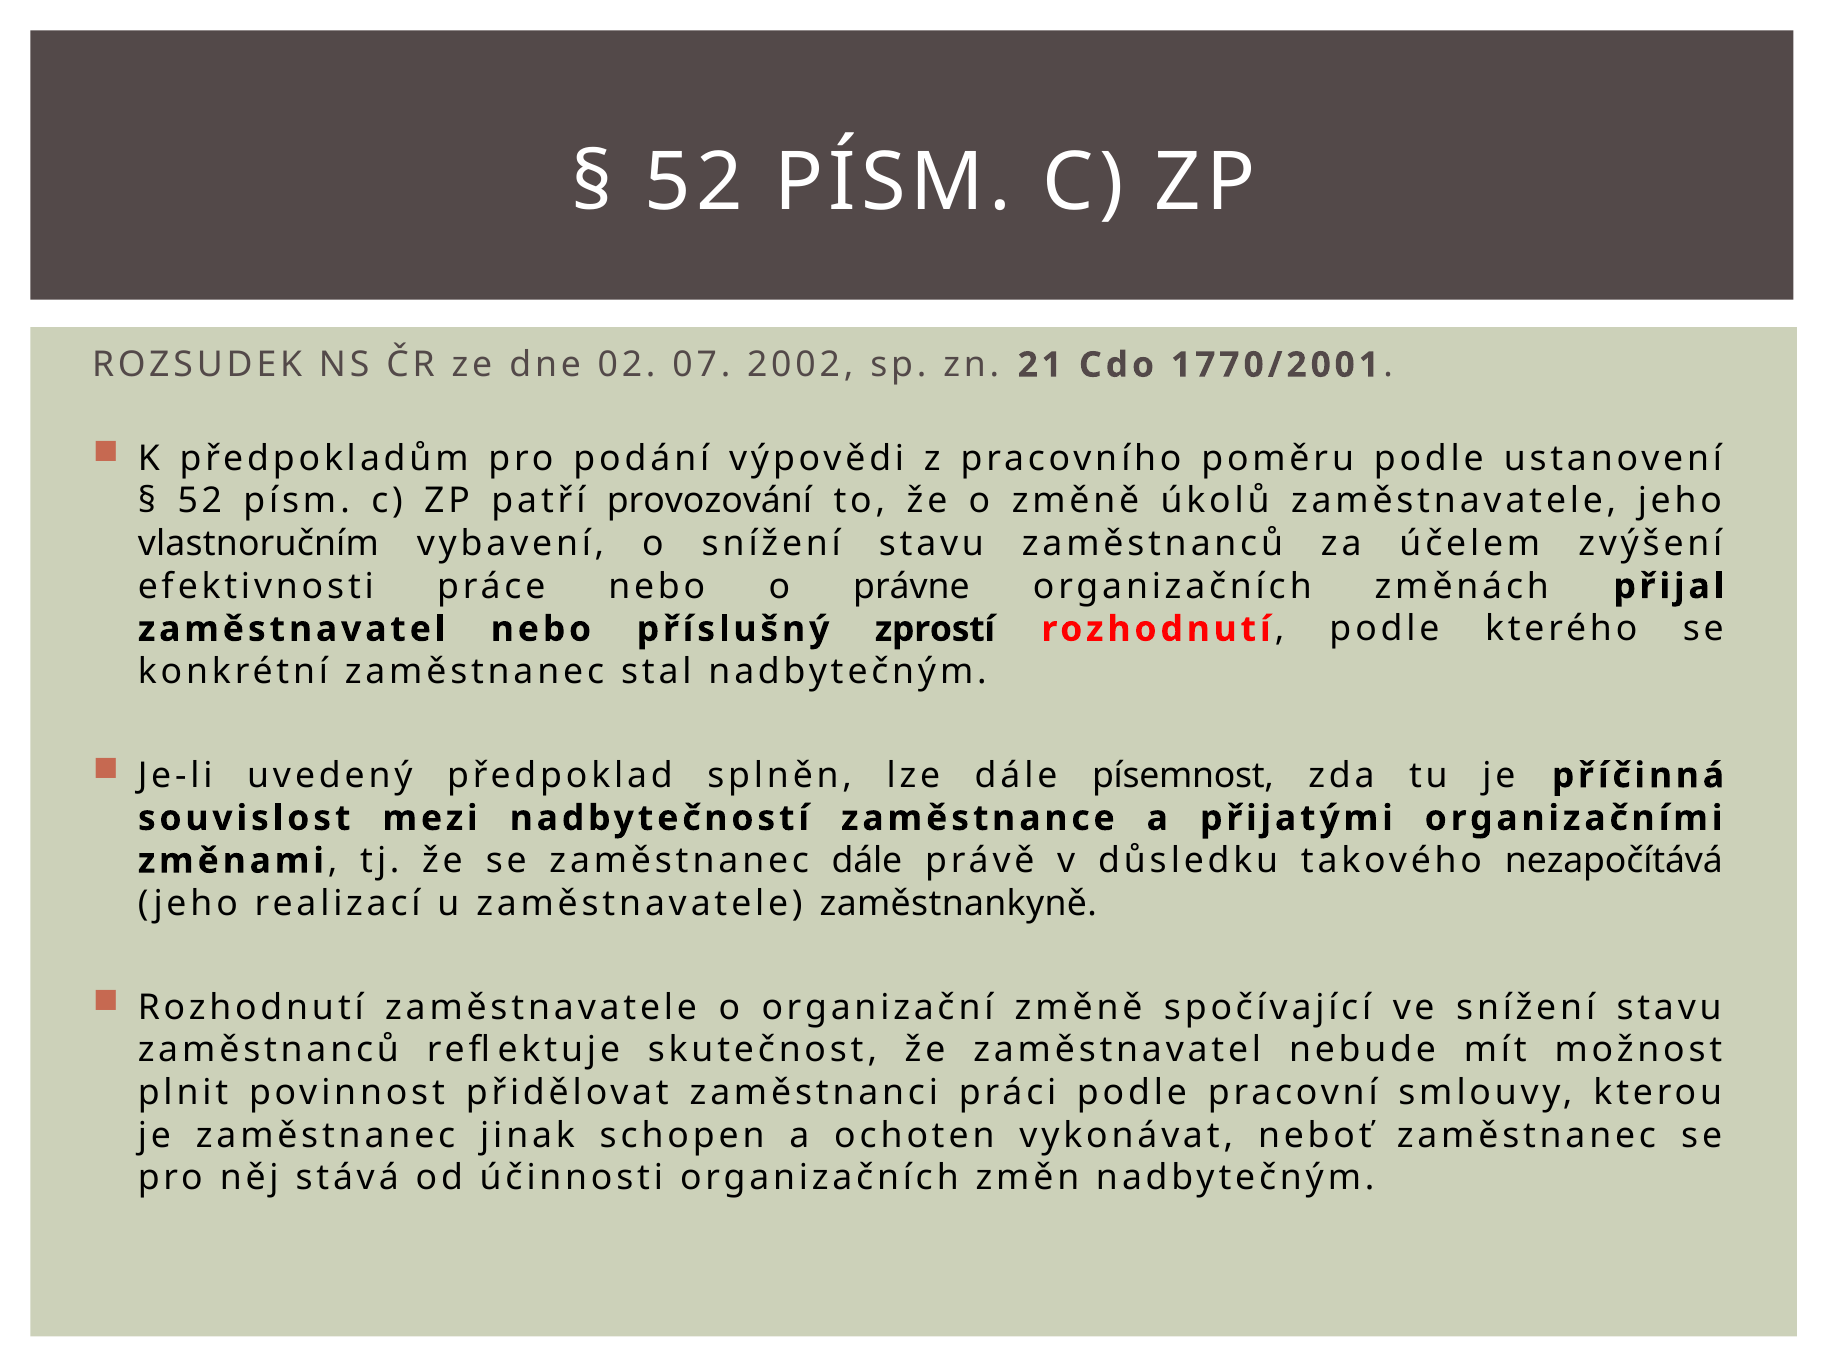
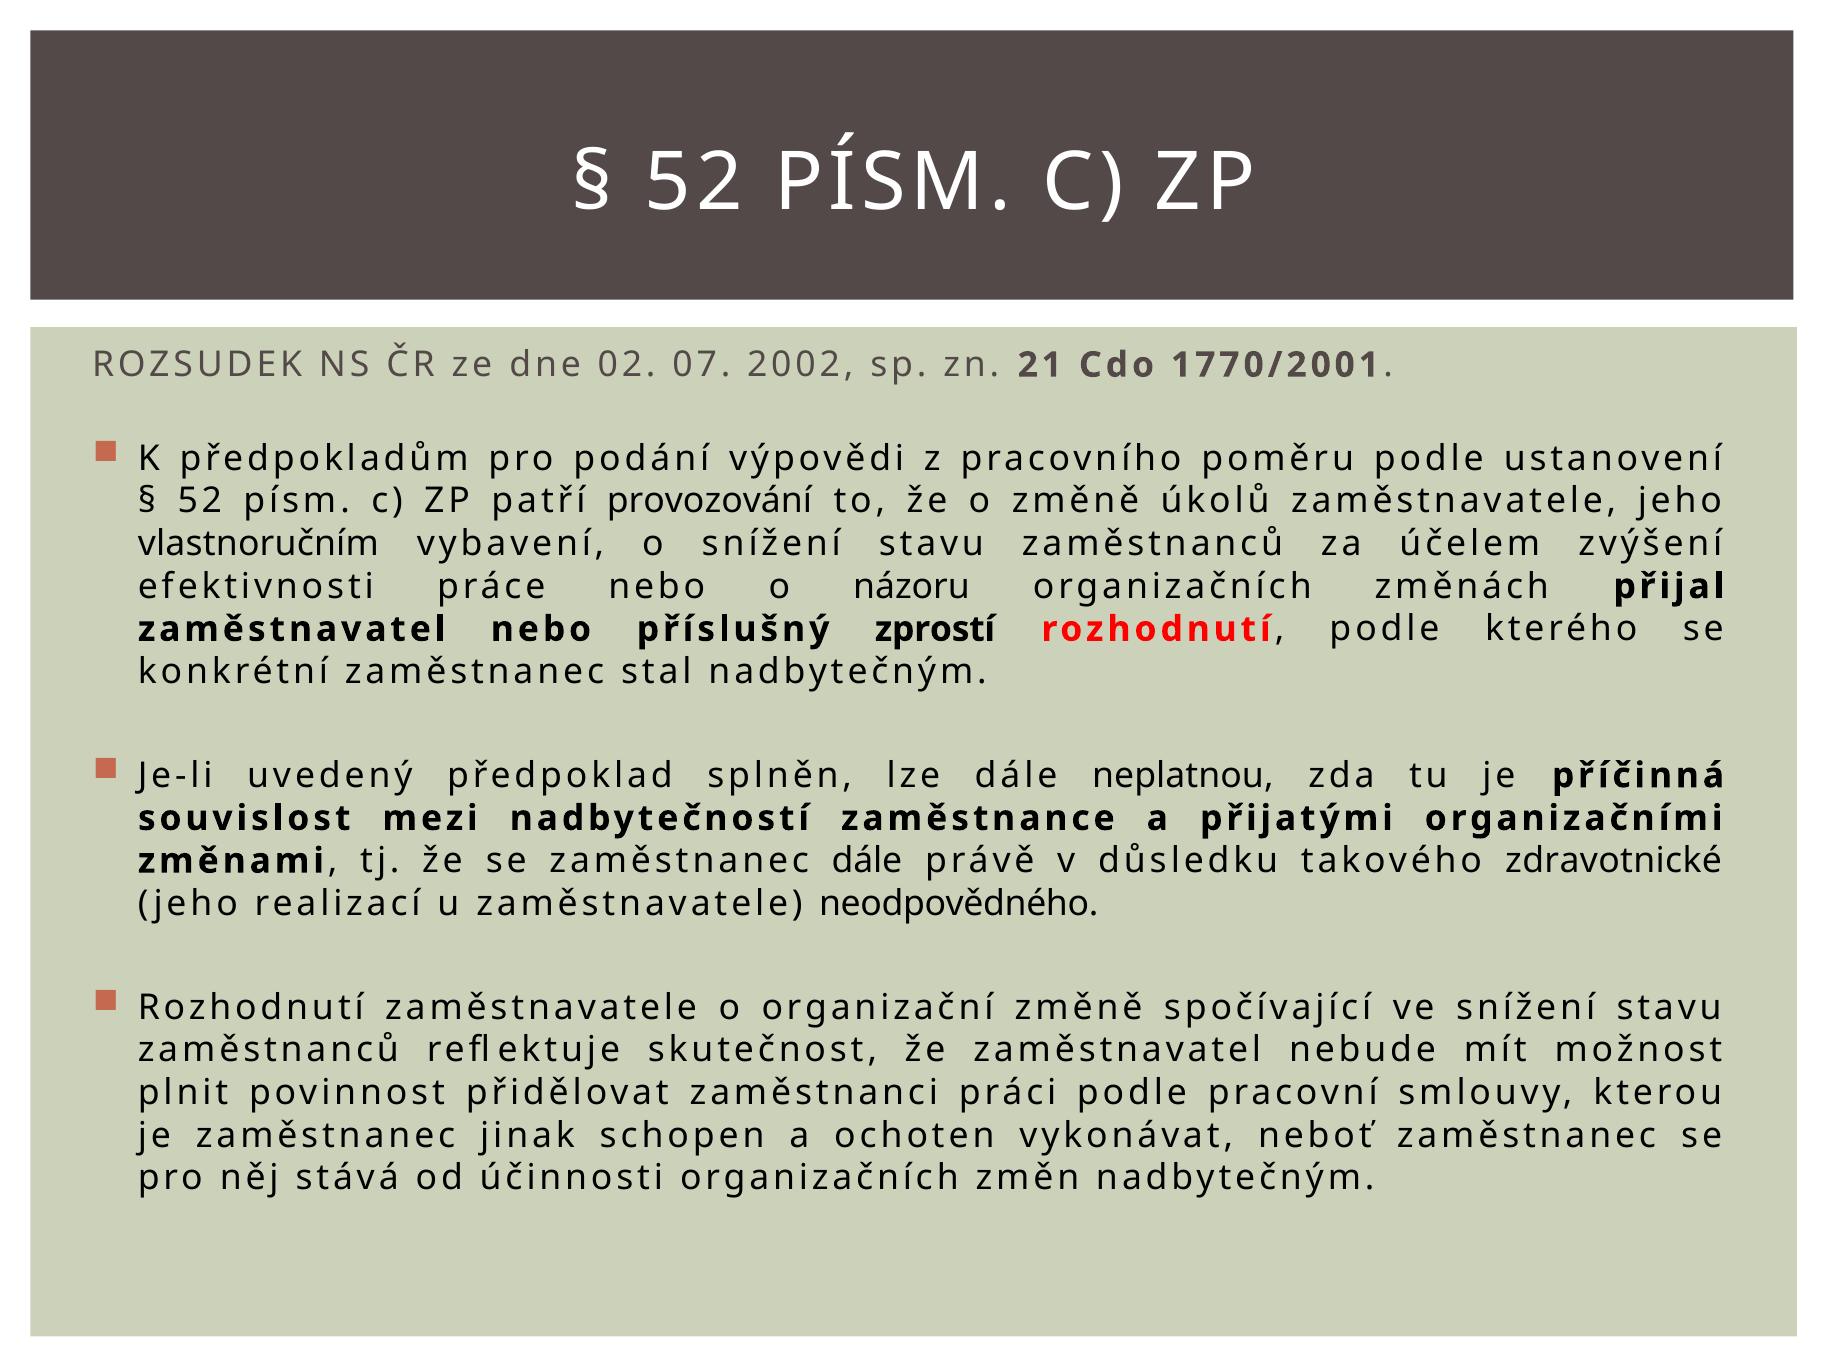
právne: právne -> názoru (912, 586)
písemnost: písemnost -> neplatnou (1183, 775)
nezapočítává: nezapočítává -> zdravotnické (1614, 861)
zaměstnankyně: zaměstnankyně -> neodpovědného (959, 903)
